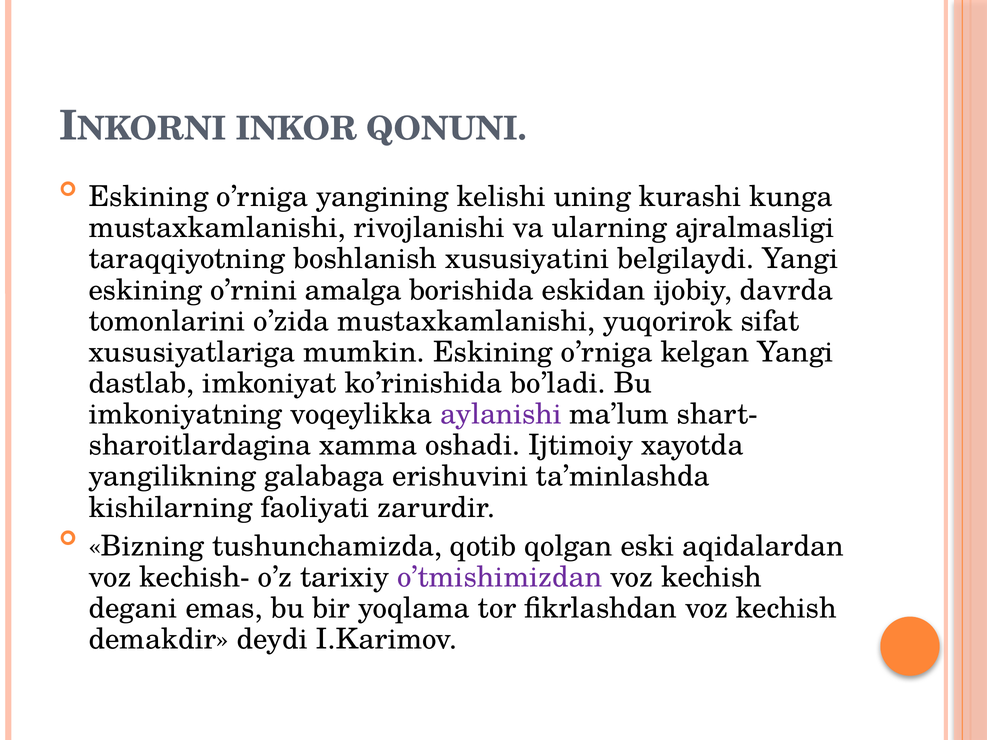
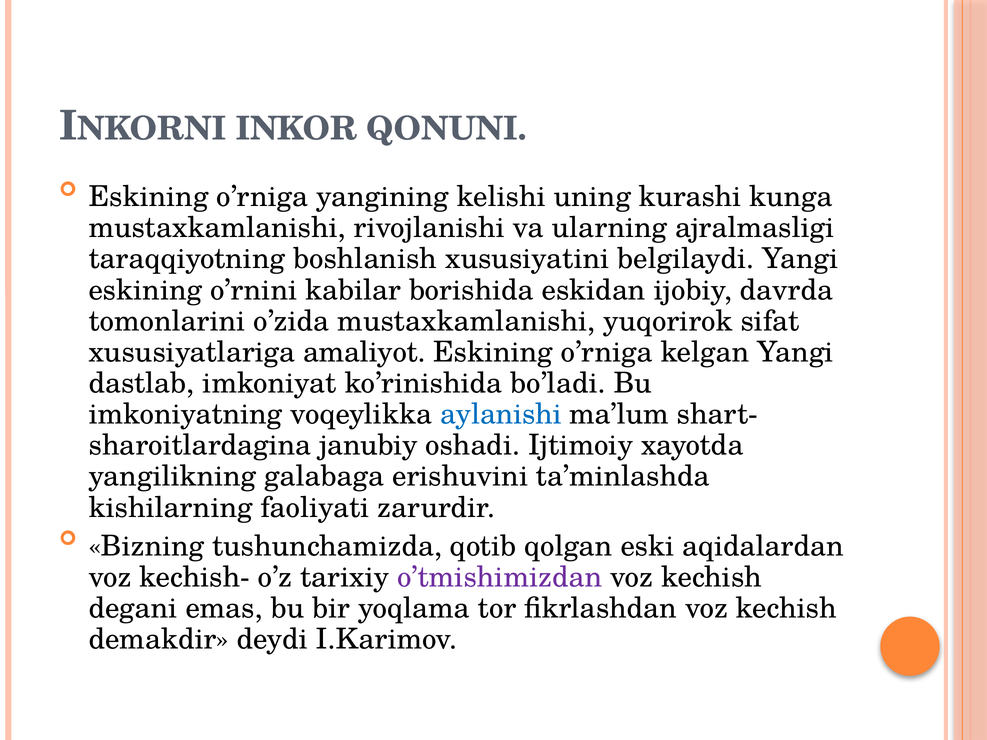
amalga: amalga -> kabilar (353, 290)
mumkin: mumkin -> amaliyot (364, 352)
aylanishi colour: purple -> blue (501, 414)
xamma: xamma -> janubiy (368, 446)
